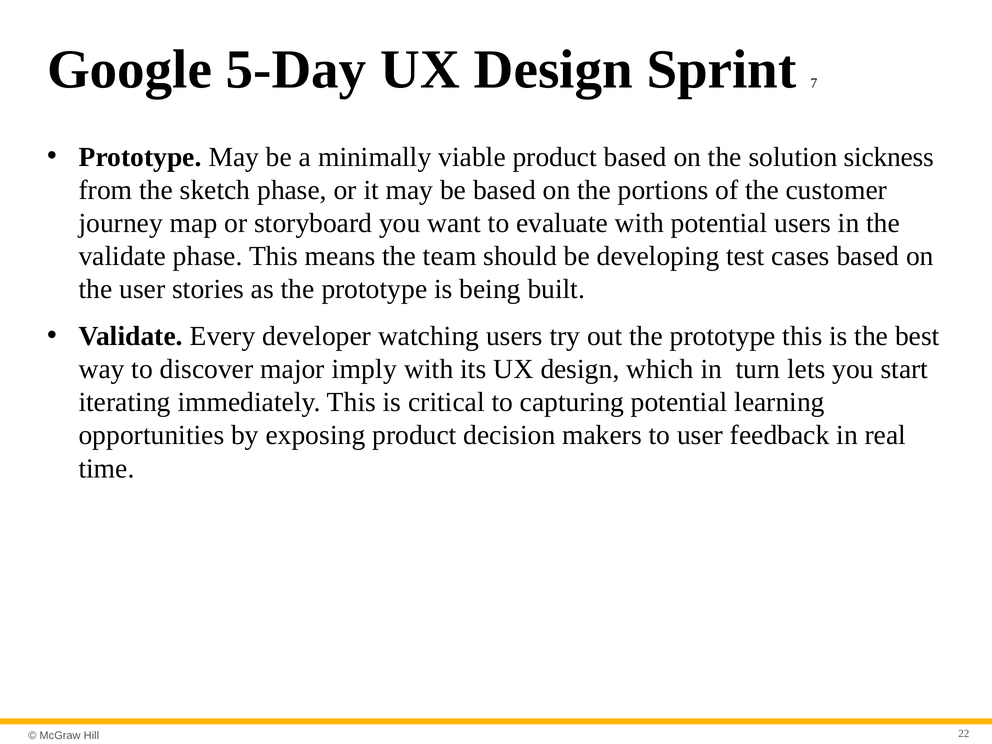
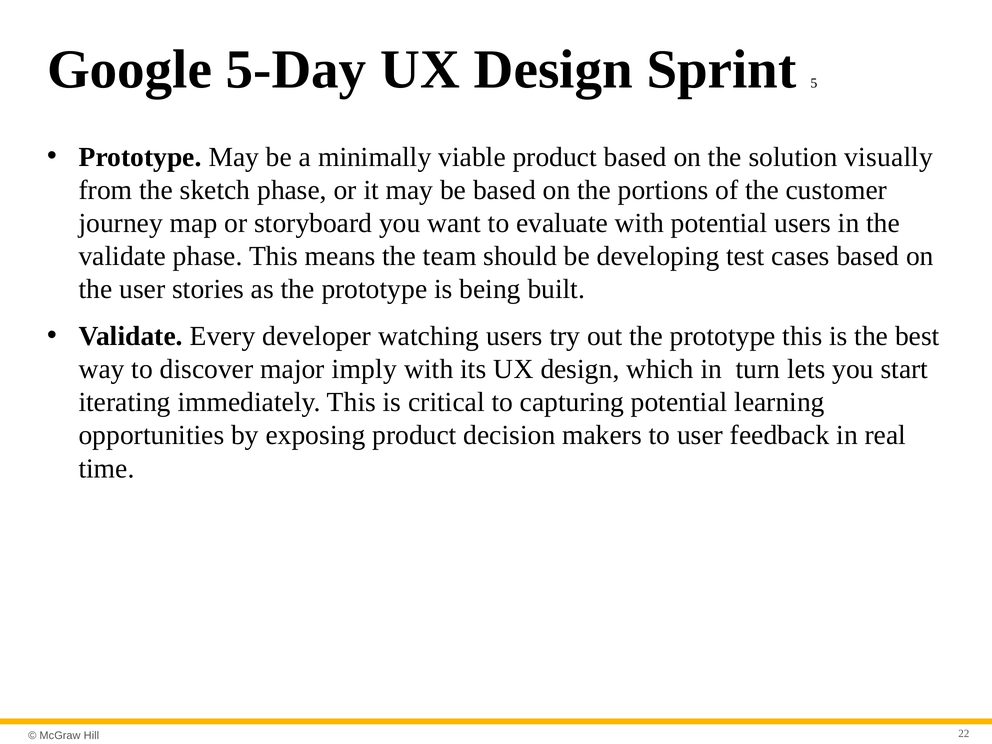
7: 7 -> 5 (814, 83)
sickness: sickness -> visually (889, 157)
